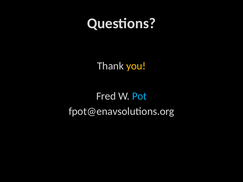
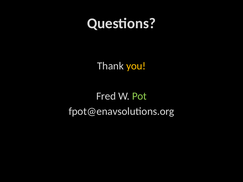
Pot colour: light blue -> light green (139, 96)
